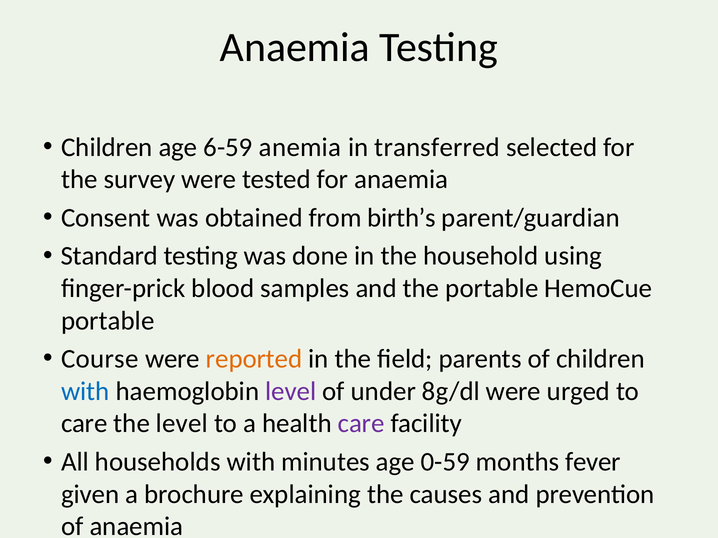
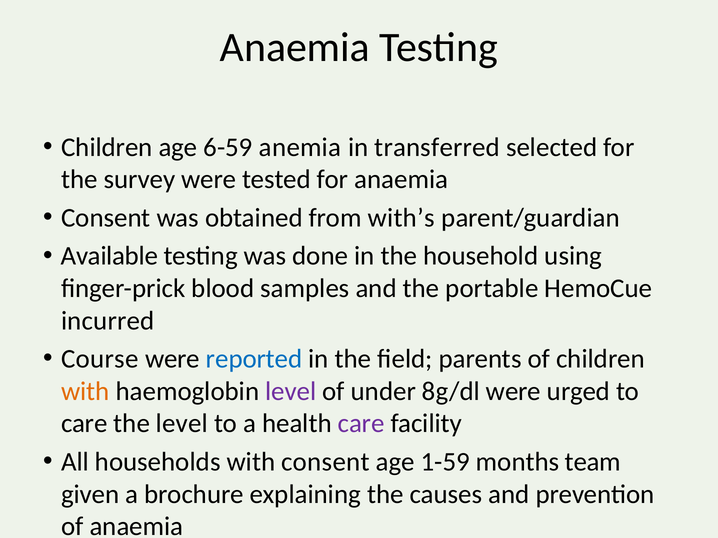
birth’s: birth’s -> with’s (401, 218)
Standard: Standard -> Available (109, 256)
portable: portable -> incurred (108, 321)
reported colour: orange -> blue (254, 359)
with colour: blue -> orange (85, 392)
with minutes: minutes -> consent (325, 462)
0-59: 0-59 -> 1-59 (445, 462)
fever: fever -> team (593, 462)
